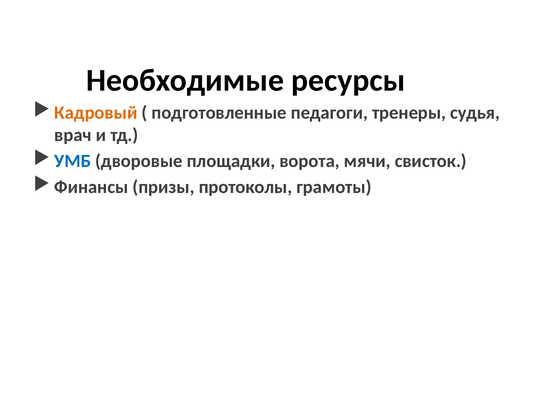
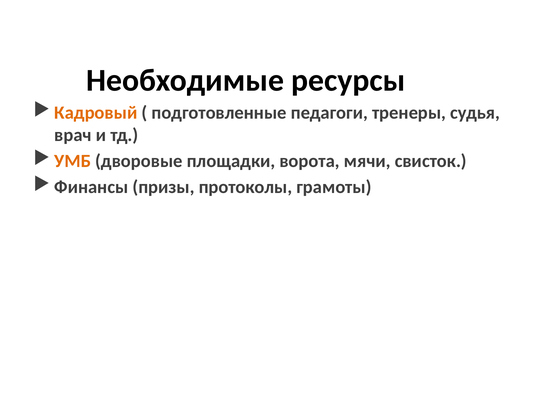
УМБ colour: blue -> orange (73, 161)
